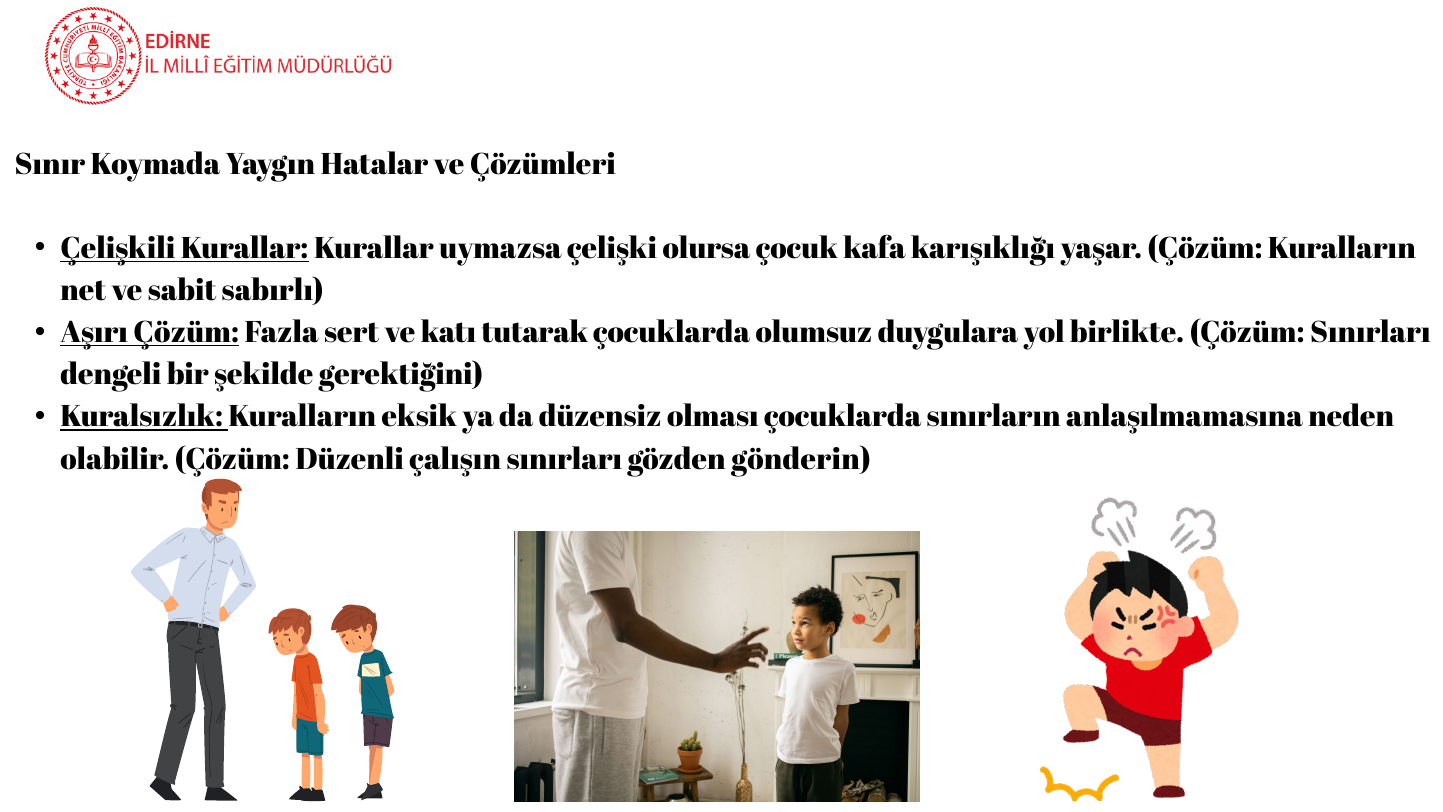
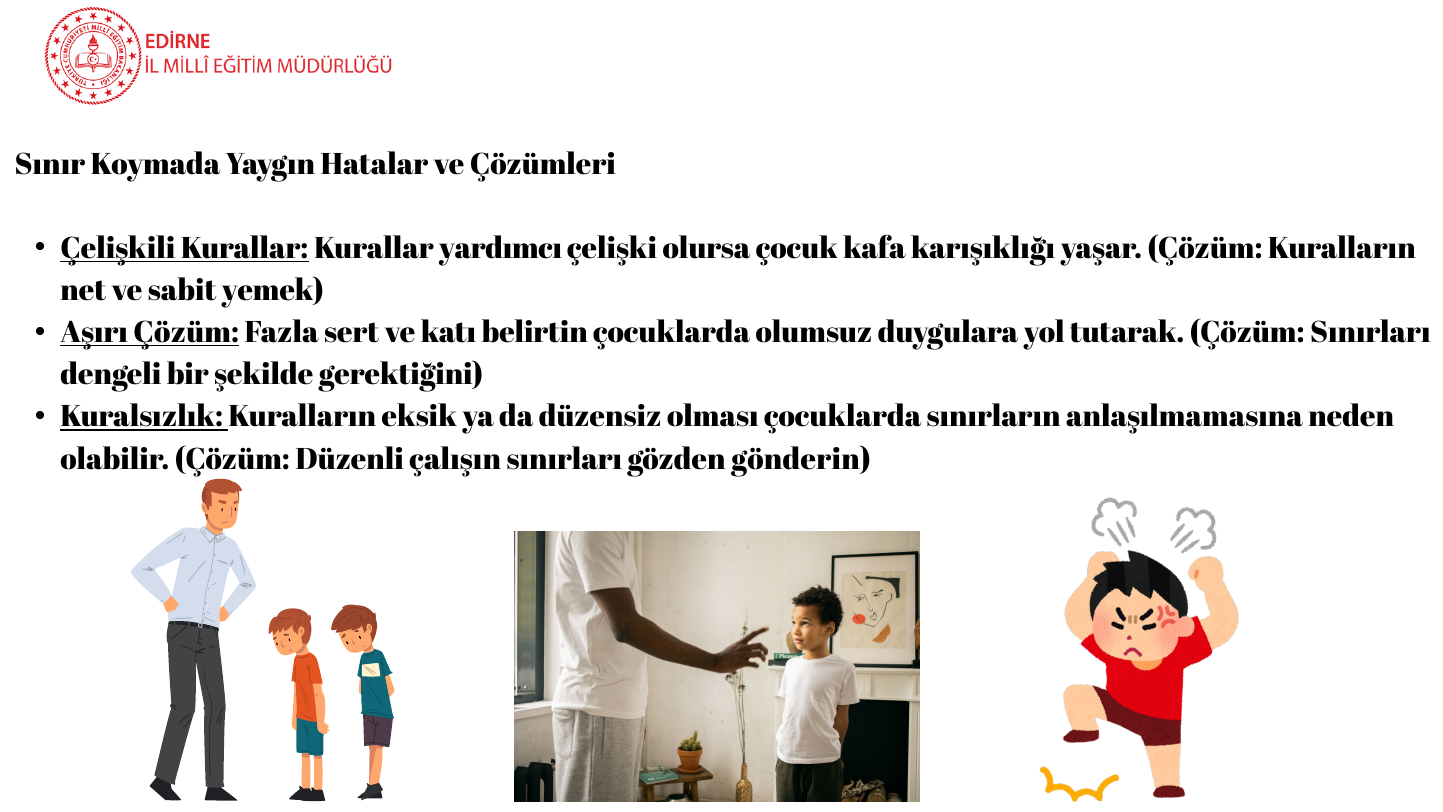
uymazsa: uymazsa -> yardımcı (501, 248)
sabırlı: sabırlı -> yemek (273, 291)
tutarak: tutarak -> belirtin (535, 333)
birlikte: birlikte -> tutarak (1127, 333)
